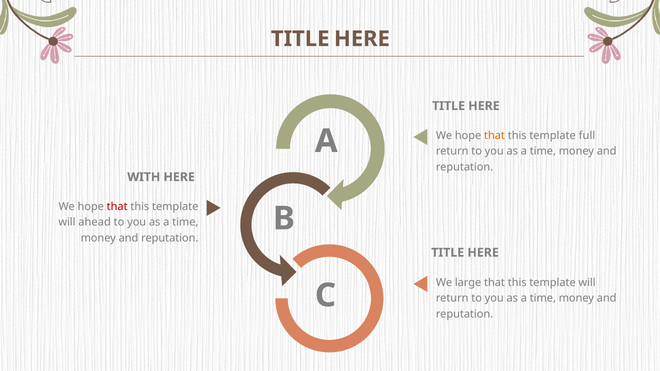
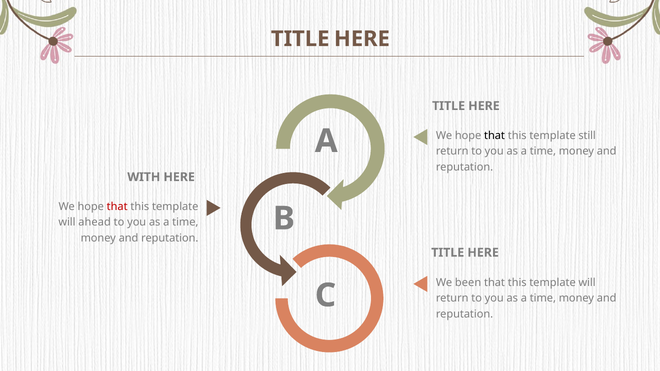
that colour: orange -> black (495, 136)
full: full -> still (587, 136)
large: large -> been (468, 283)
